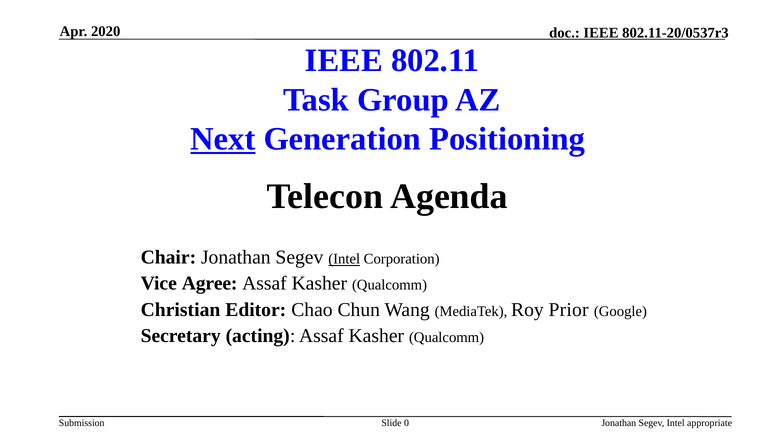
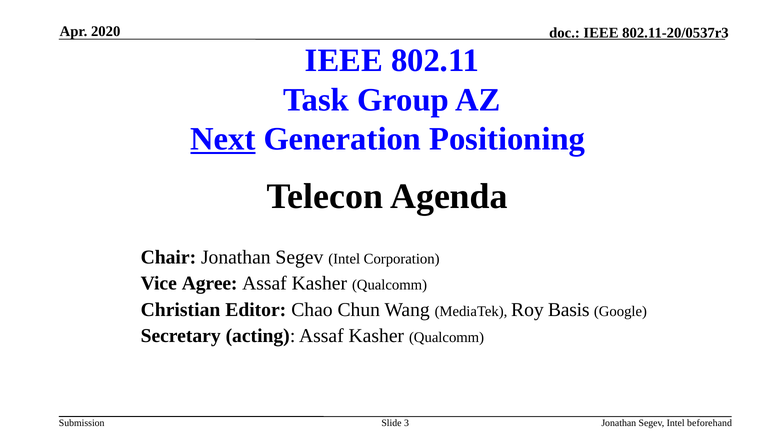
Intel underline: present -> none (344, 259)
Prior: Prior -> Basis (569, 310)
0: 0 -> 3 (406, 423)
appropriate: appropriate -> beforehand (710, 423)
